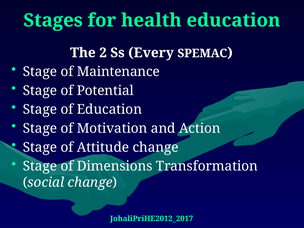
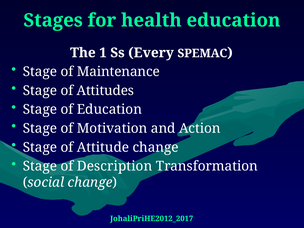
2: 2 -> 1 (103, 53)
Potential: Potential -> Attitudes (105, 91)
Dimensions: Dimensions -> Description (115, 166)
